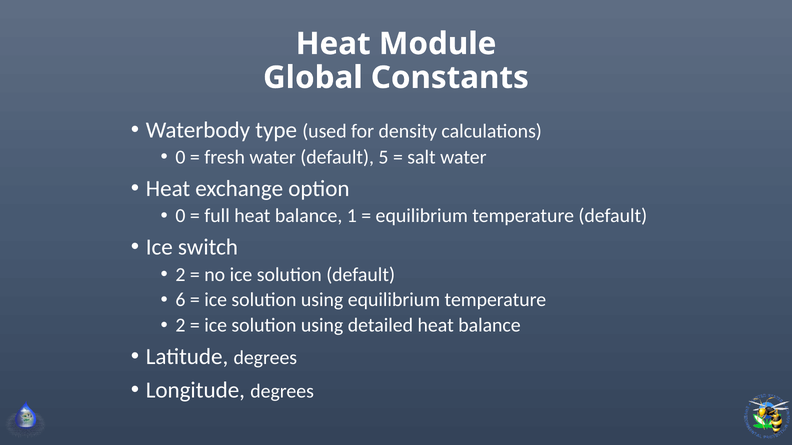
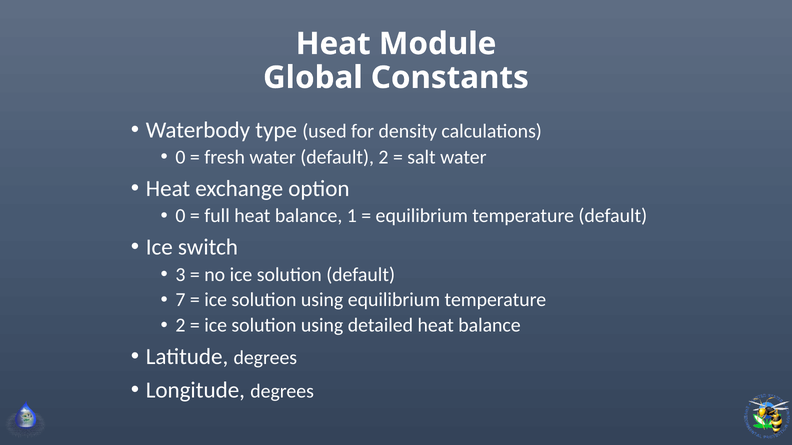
default 5: 5 -> 2 (384, 157)
2: 2 -> 3 (180, 275)
6: 6 -> 7 (180, 300)
